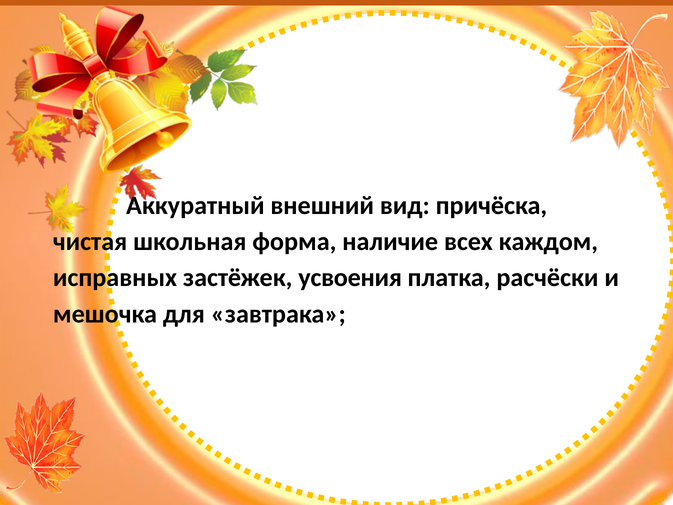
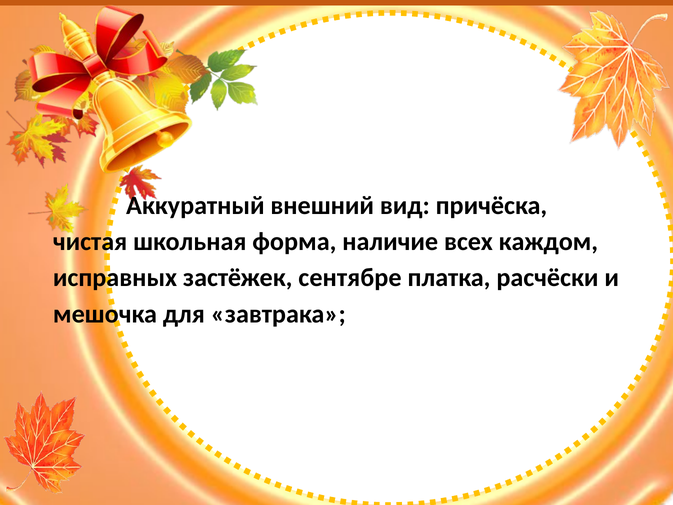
усвоения: усвоения -> сентябре (350, 278)
